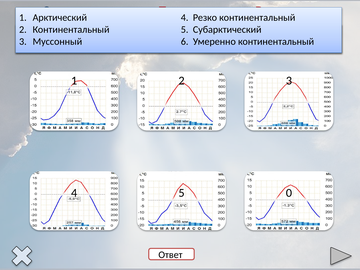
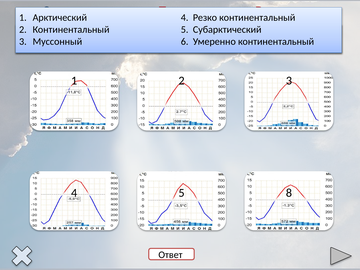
0: 0 -> 8 (289, 193)
